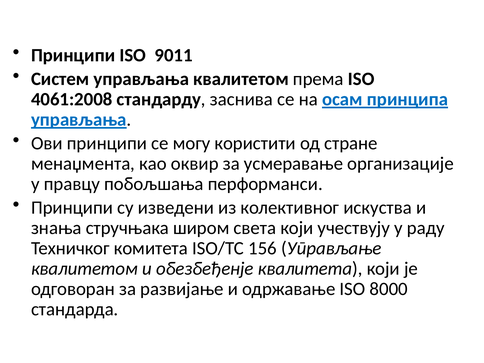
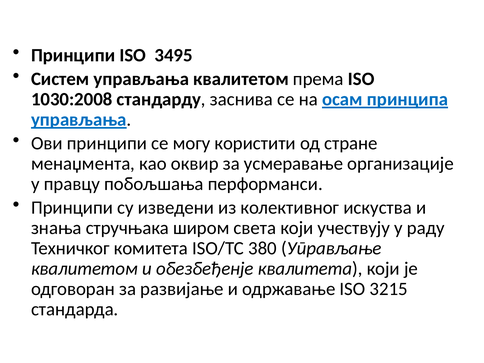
9011: 9011 -> 3495 (174, 55)
4061:2008: 4061:2008 -> 1030:2008 (72, 99)
156: 156 -> 380 (263, 248)
8000: 8000 -> 3215 (389, 289)
